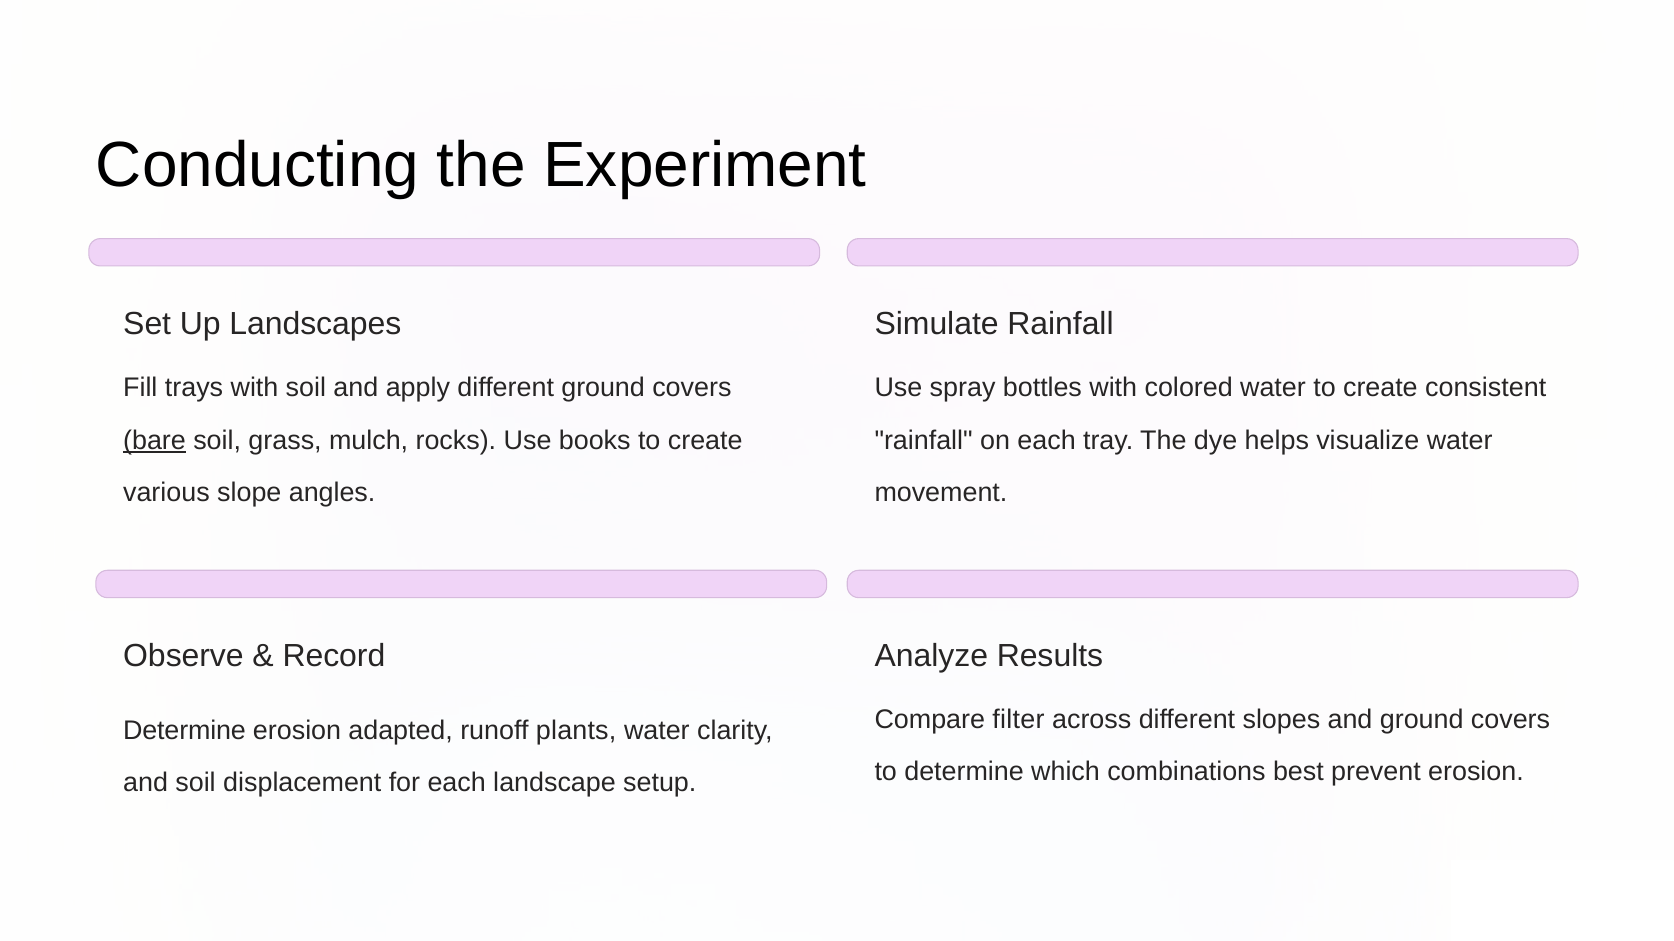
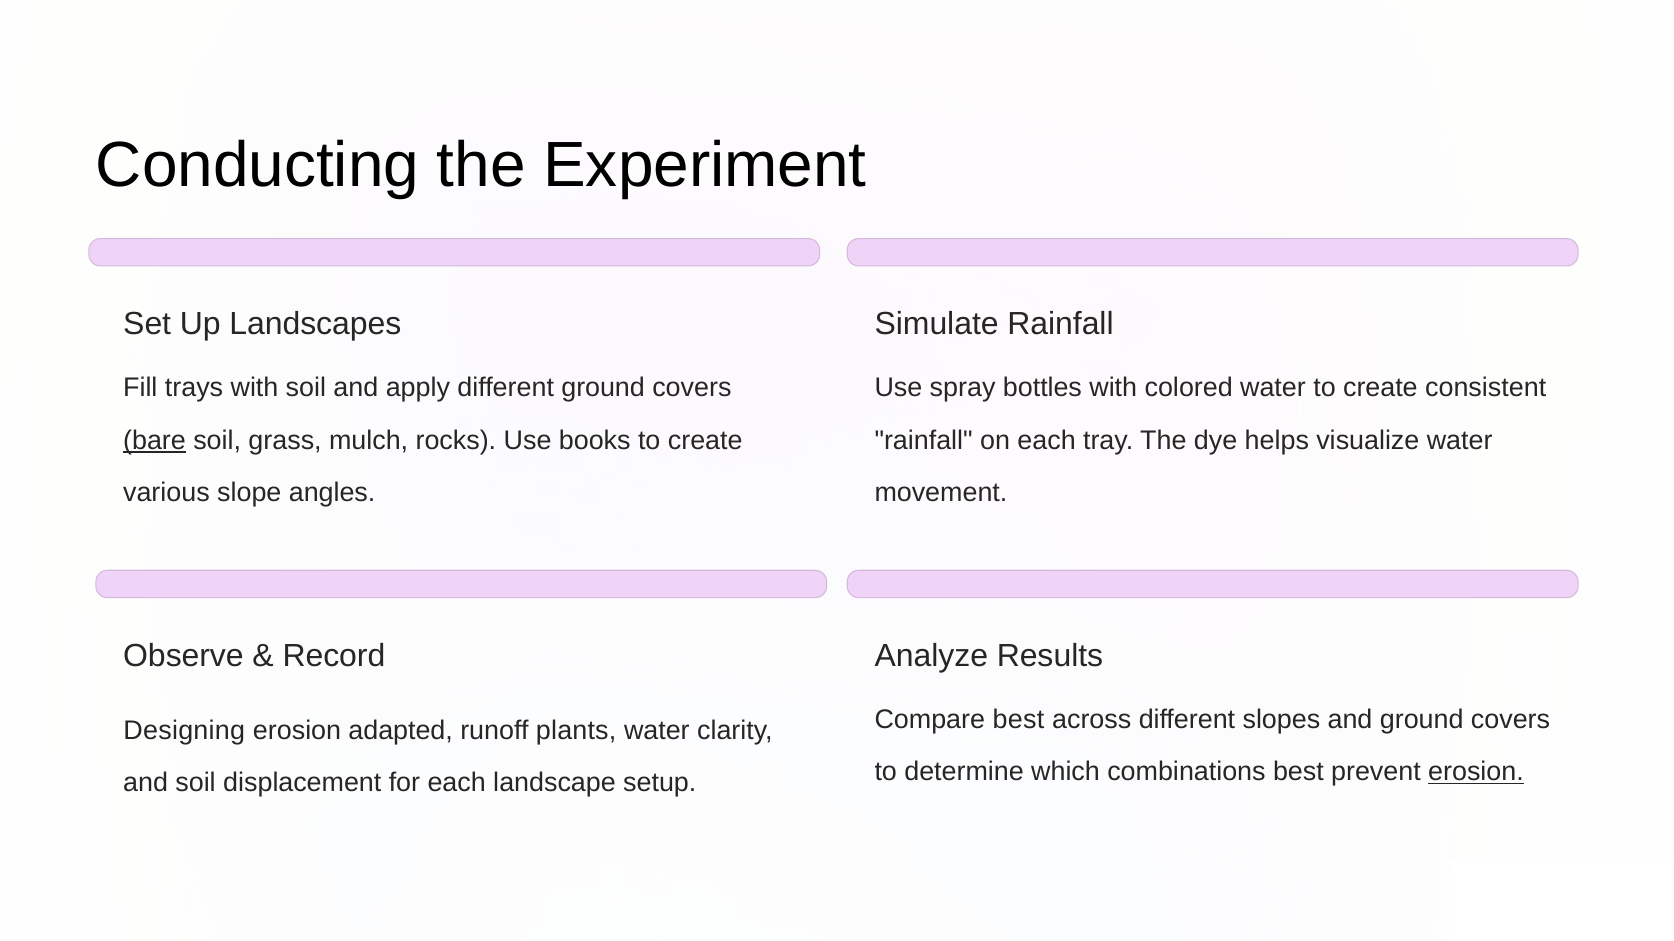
Compare filter: filter -> best (1018, 720)
Determine: Determine -> Designing (184, 731)
erosion underline: none -> present (1476, 772)
